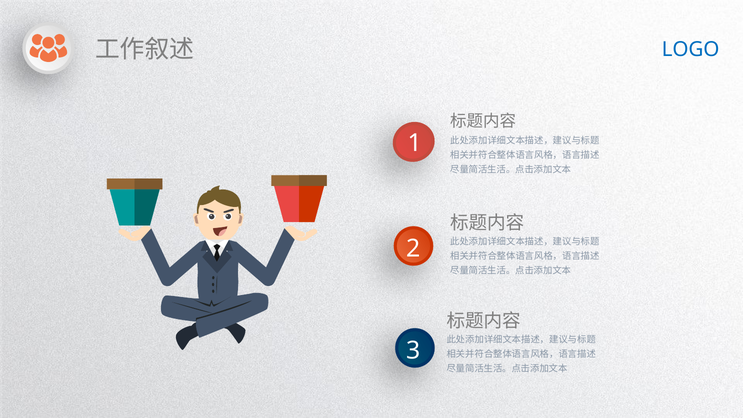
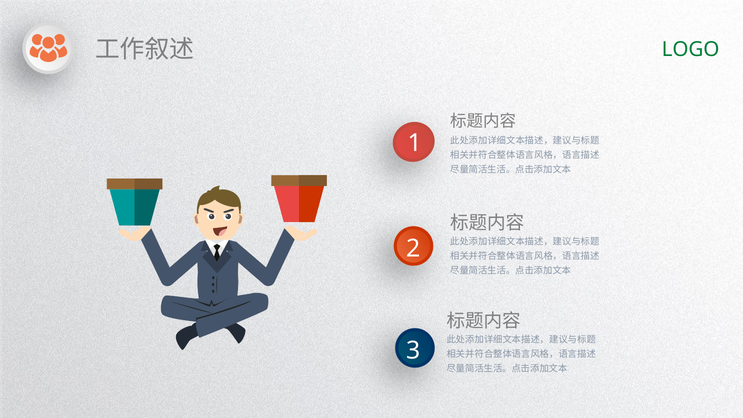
LOGO colour: blue -> green (691, 50)
